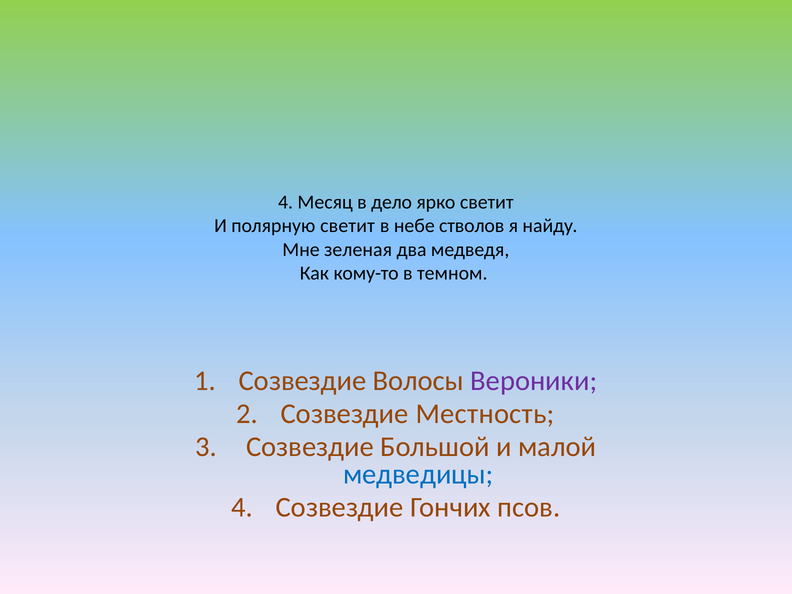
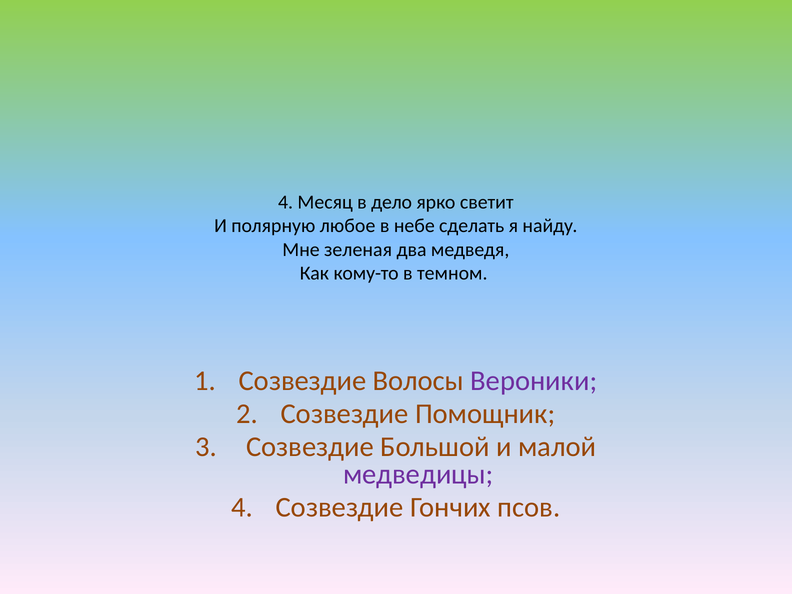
полярную светит: светит -> любое (348, 226)
стволов: стволов -> сделать (472, 226)
Местность: Местность -> Помощник (485, 414)
медведицы colour: blue -> purple (418, 474)
